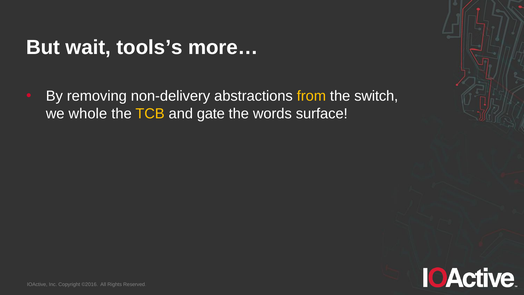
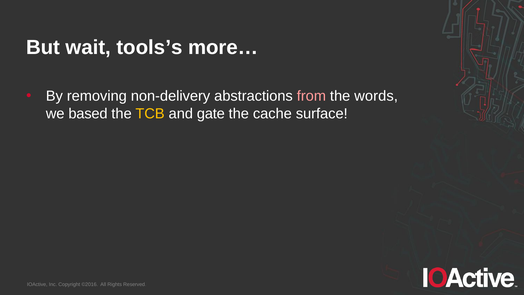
from colour: yellow -> pink (311, 96)
switch: switch -> words (376, 96)
whole: whole -> based (88, 113)
words: words -> cache (272, 113)
